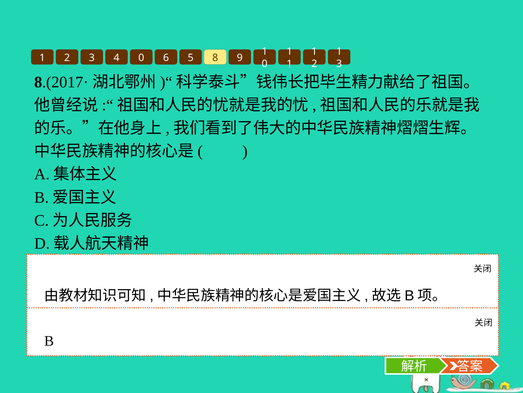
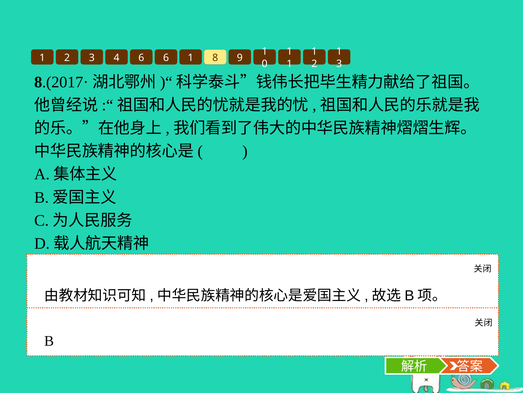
4 0: 0 -> 6 (141, 58)
6 5: 5 -> 1 (191, 58)
